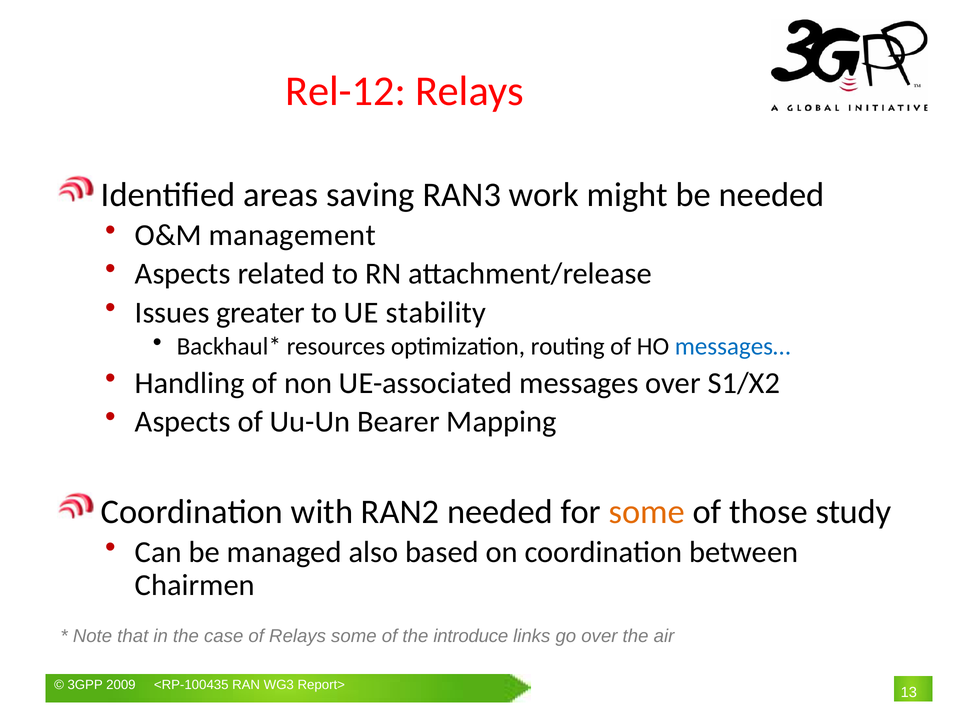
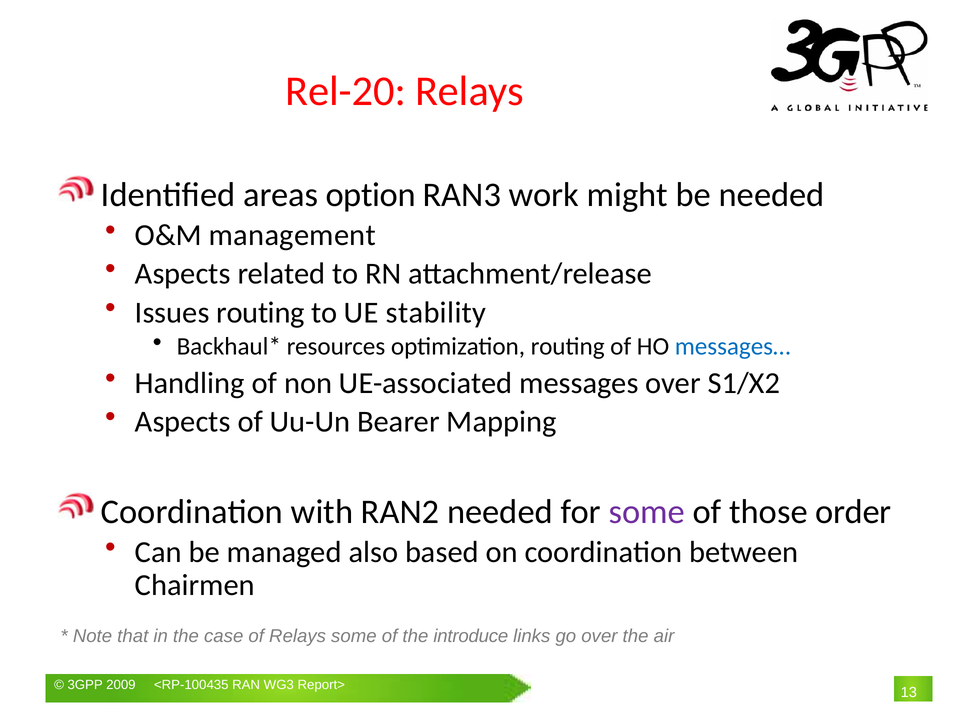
Rel-12: Rel-12 -> Rel-20 (346, 91)
saving: saving -> option (371, 195)
Issues greater: greater -> routing (260, 313)
some colour: orange -> purple (647, 512)
study: study -> order (853, 512)
